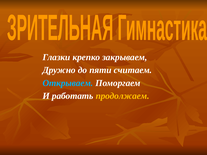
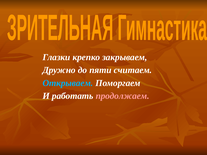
продолжаем colour: yellow -> pink (122, 96)
